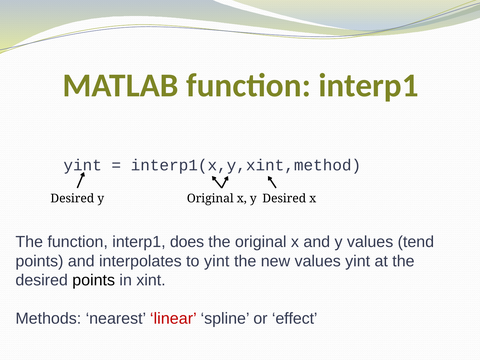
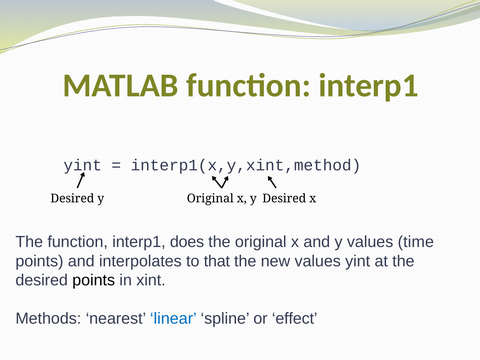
tend: tend -> time (416, 242)
to yint: yint -> that (217, 261)
linear colour: red -> blue (173, 319)
